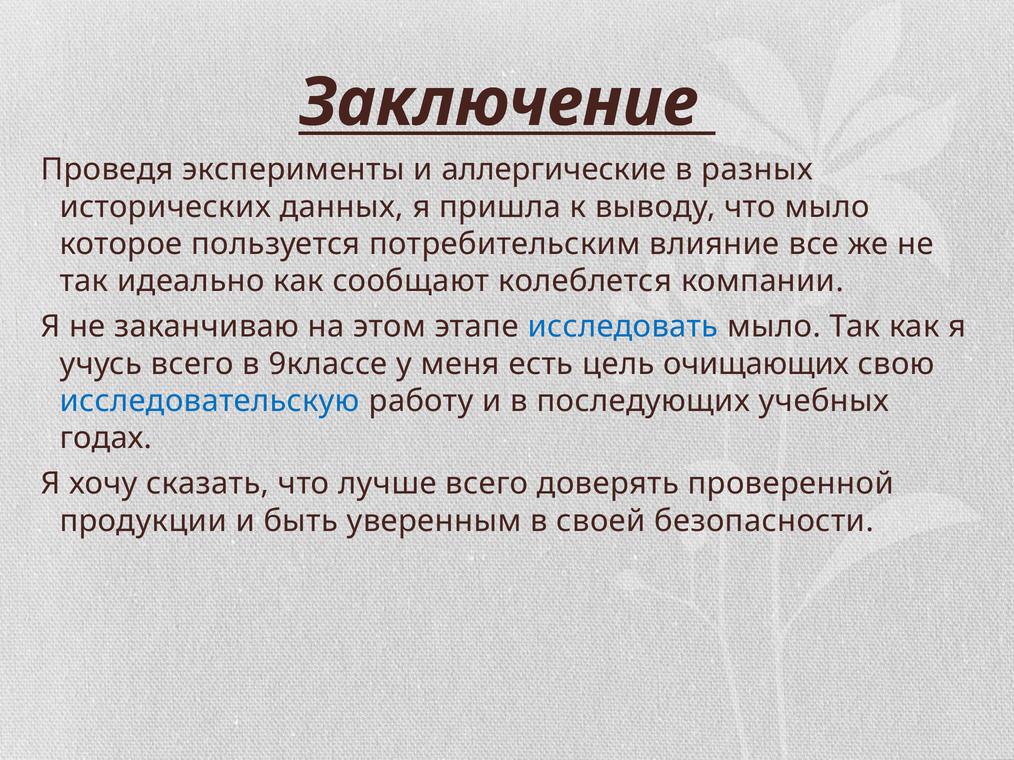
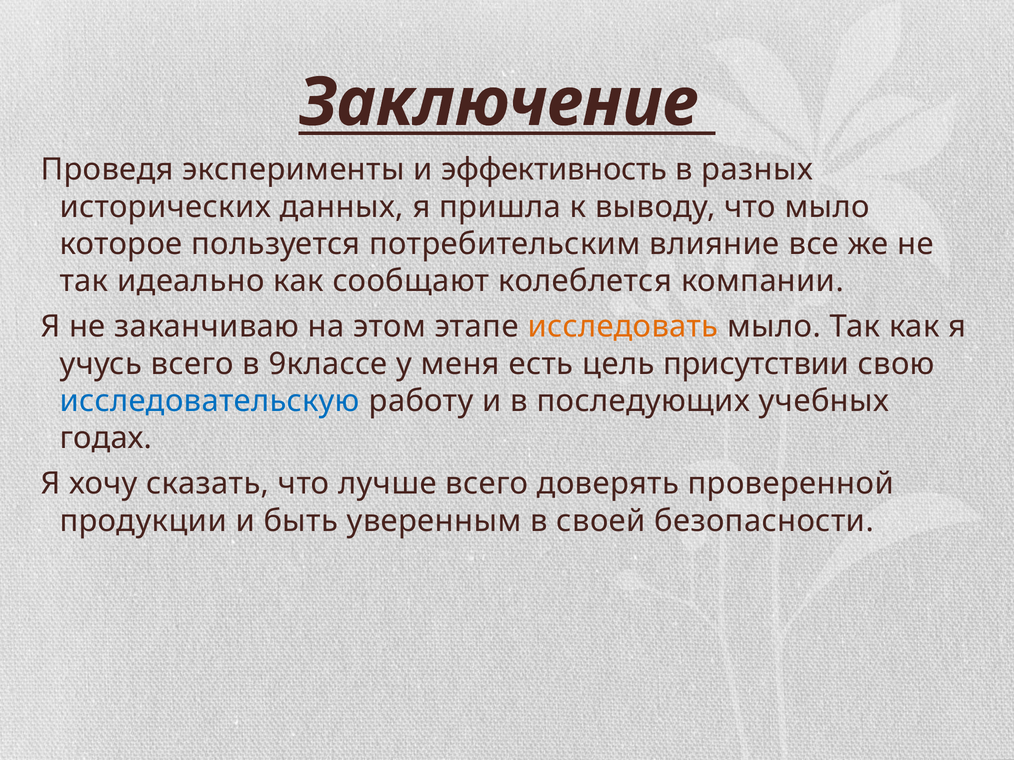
аллергические: аллергические -> эффективность (554, 170)
исследовать colour: blue -> orange (623, 327)
очищающих: очищающих -> присутствии (756, 364)
